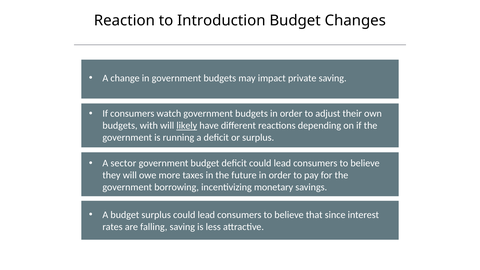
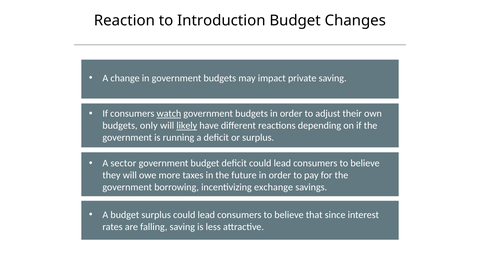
watch underline: none -> present (169, 114)
with: with -> only (149, 126)
monetary: monetary -> exchange (274, 187)
